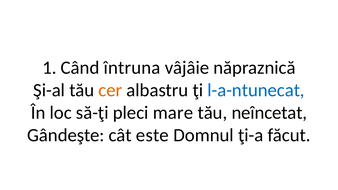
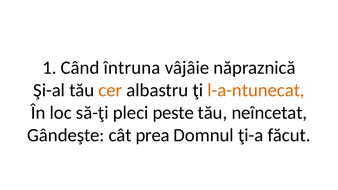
l-a-ntunecat colour: blue -> orange (256, 90)
mare: mare -> peste (173, 113)
este: este -> prea (153, 135)
